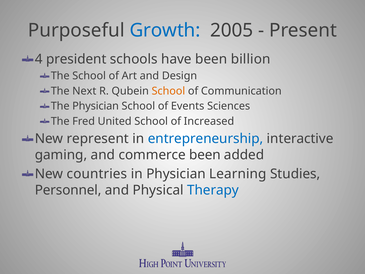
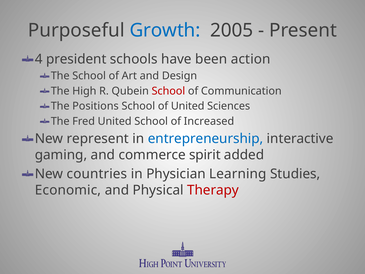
billion: billion -> action (251, 59)
Next: Next -> High (84, 91)
School colour: orange -> red (168, 91)
The Physician: Physician -> Positions (96, 106)
of Events: Events -> United (188, 106)
commerce been: been -> spirit (205, 155)
Personnel: Personnel -> Economic (68, 190)
Therapy colour: blue -> red (213, 190)
